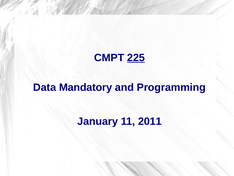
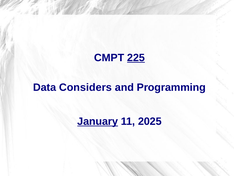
Mandatory: Mandatory -> Considers (85, 87)
January underline: none -> present (98, 121)
2011: 2011 -> 2025 (150, 121)
